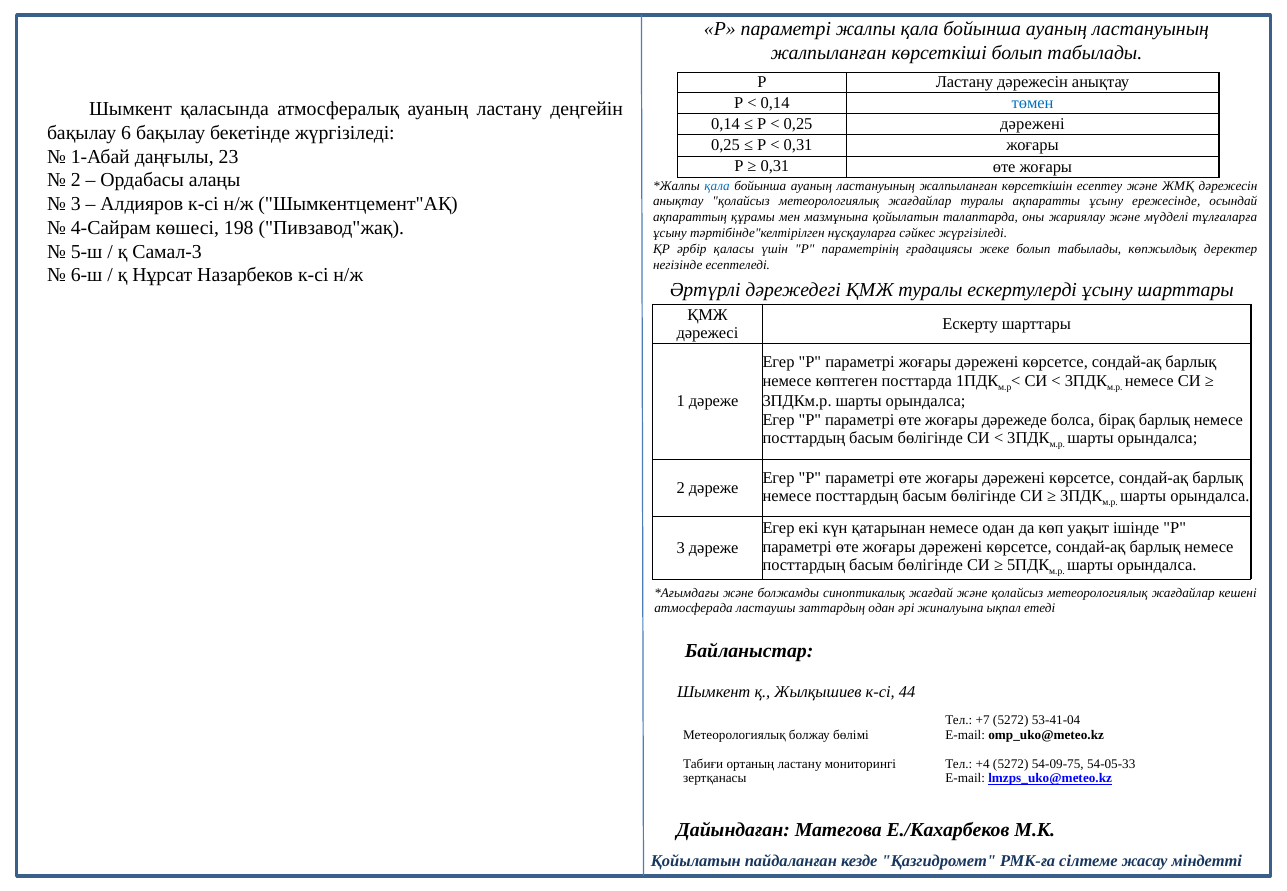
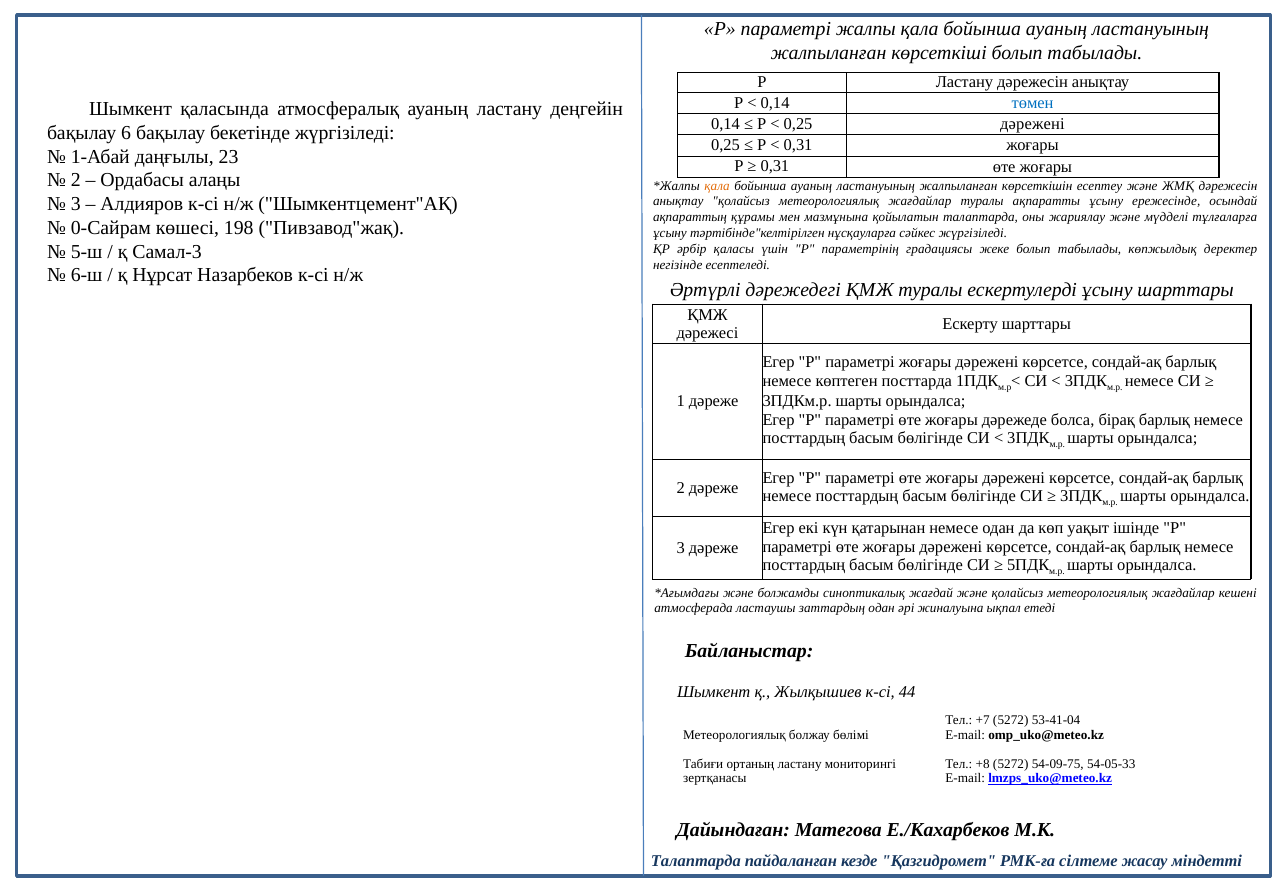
қала colour: blue -> orange (717, 186)
4-Сайрам: 4-Сайрам -> 0-Сайрам (111, 228)
+4: +4 -> +8 (983, 764)
Қойылатын: Қойылатын -> Талаптарда (696, 861)
